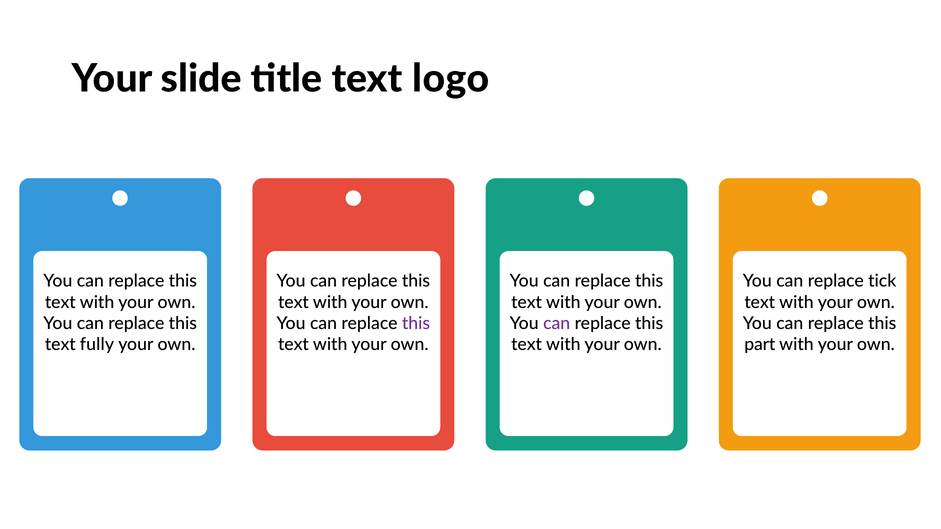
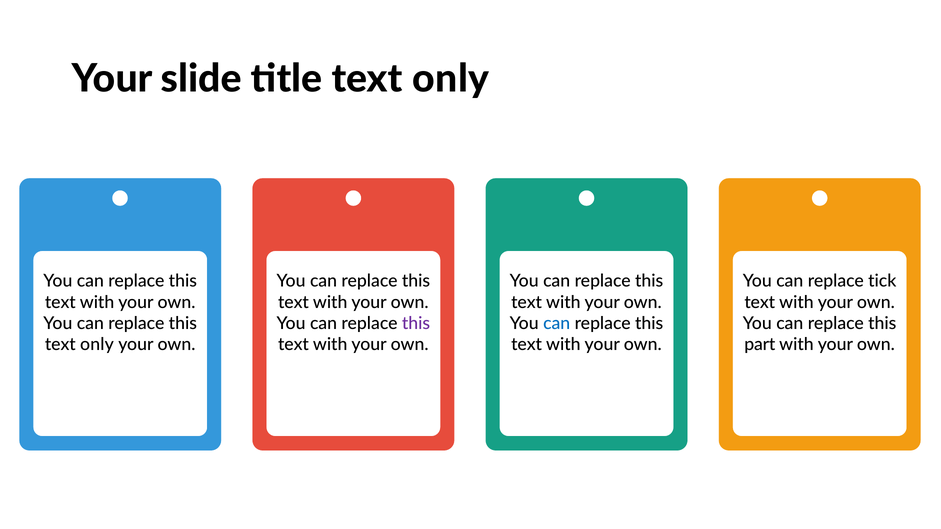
title text logo: logo -> only (451, 79)
can colour: purple -> blue (557, 324)
fully: fully -> only (97, 345)
